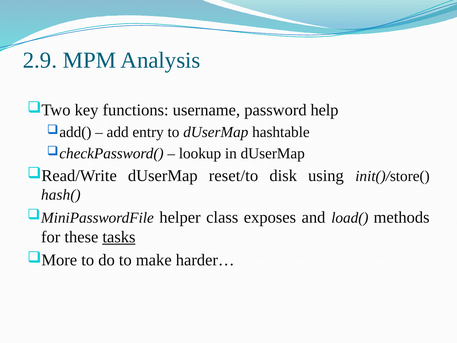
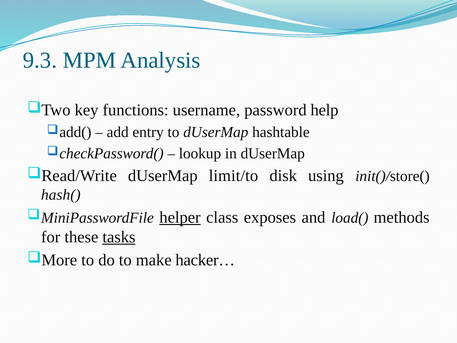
2.9: 2.9 -> 9.3 (40, 60)
reset/to: reset/to -> limit/to (233, 176)
helper underline: none -> present (180, 217)
harder…: harder… -> hacker… (205, 260)
